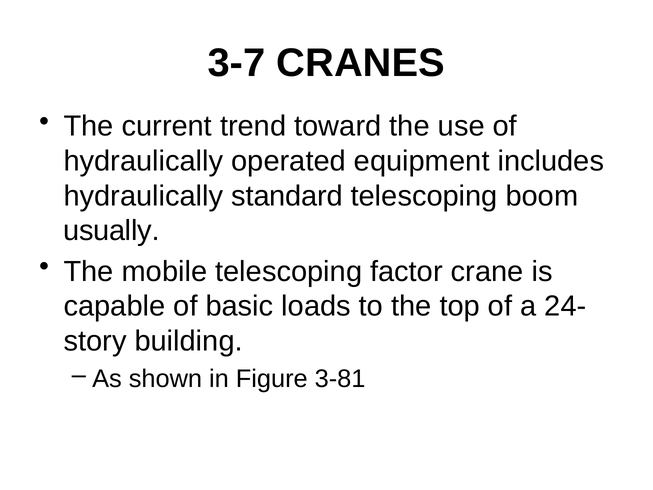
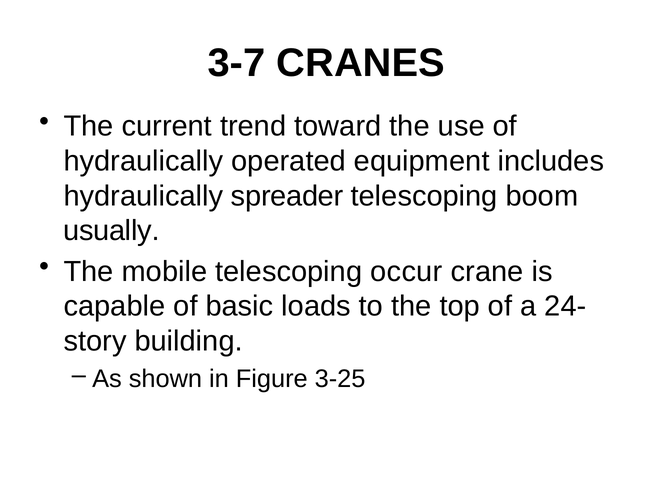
standard: standard -> spreader (287, 196)
factor: factor -> occur (406, 271)
3-81: 3-81 -> 3-25 (340, 379)
